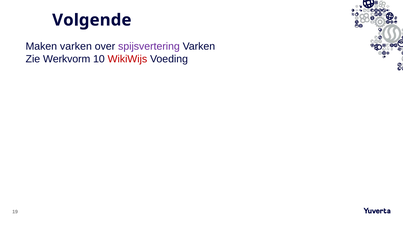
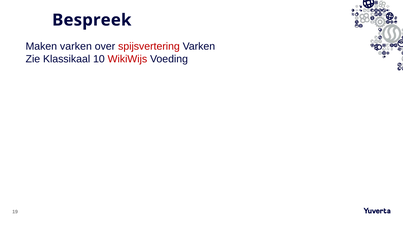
Volgende: Volgende -> Bespreek (92, 20)
spijsvertering colour: purple -> red (149, 47)
Werkvorm: Werkvorm -> Klassikaal (67, 59)
